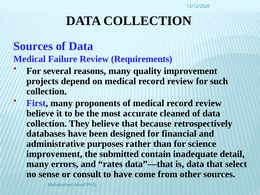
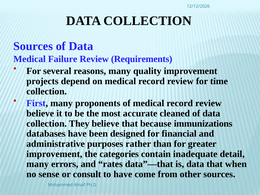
such: such -> time (219, 81)
retrospectively: retrospectively -> immunizations (203, 124)
science: science -> greater (202, 144)
submitted: submitted -> categories (119, 154)
select: select -> when (236, 164)
